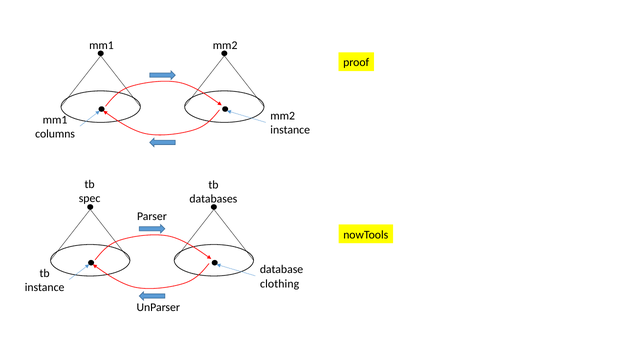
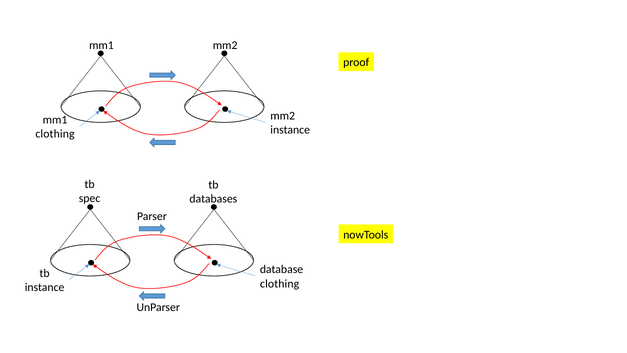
columns: columns -> clothing (55, 134)
